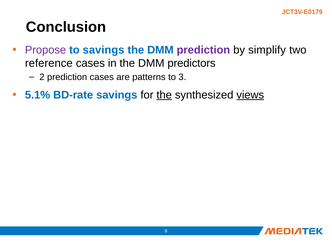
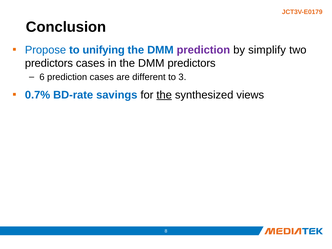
Propose colour: purple -> blue (46, 50)
to savings: savings -> unifying (104, 50)
reference: reference -> predictors (49, 63)
2: 2 -> 6 (42, 77)
patterns: patterns -> different (149, 77)
5.1%: 5.1% -> 0.7% (38, 95)
views underline: present -> none (250, 95)
